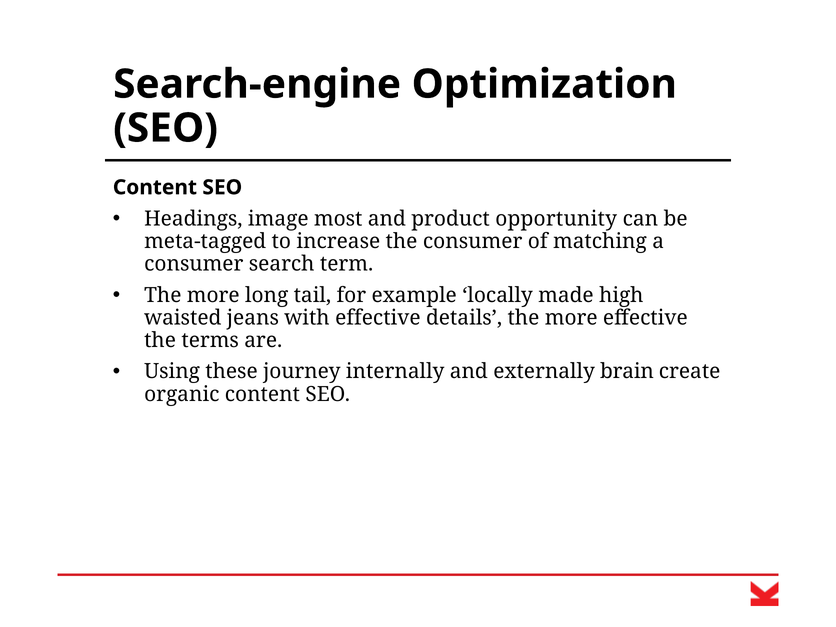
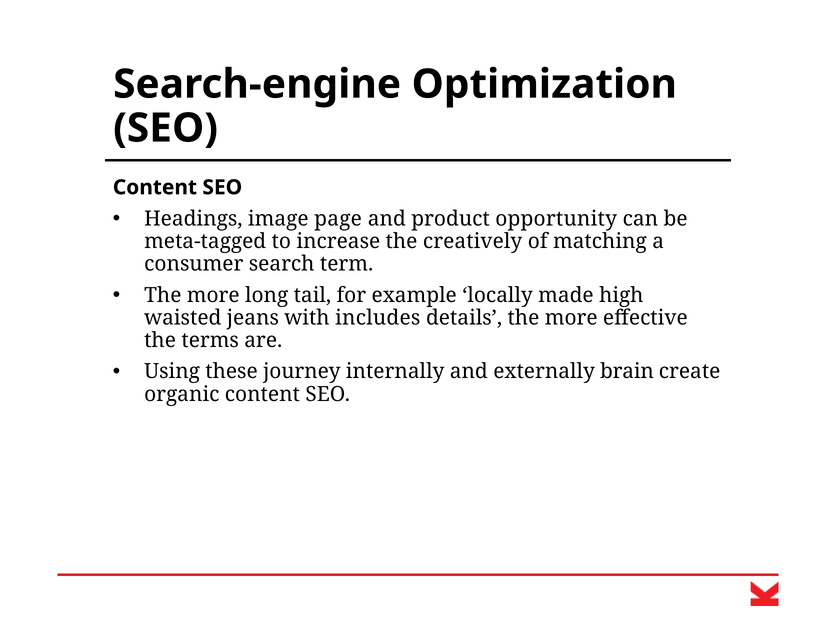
most: most -> page (338, 219)
the consumer: consumer -> creatively (473, 241)
with effective: effective -> includes (378, 318)
